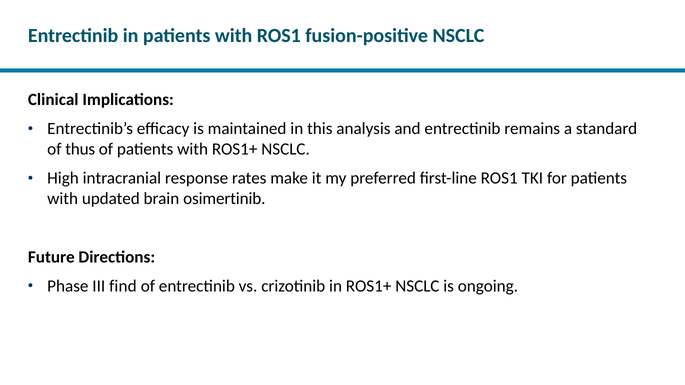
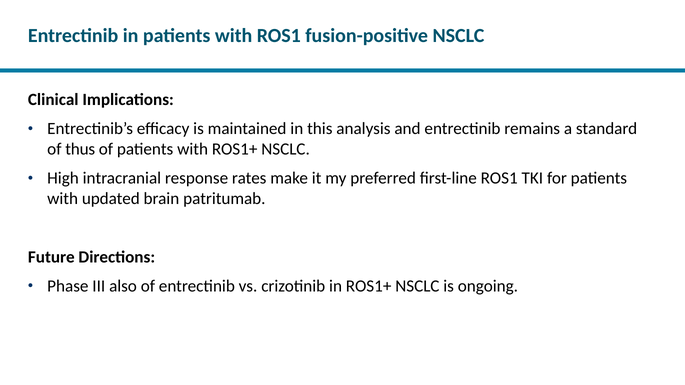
osimertinib: osimertinib -> patritumab (224, 199)
find: find -> also (123, 286)
